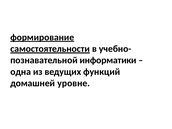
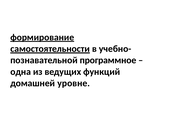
информатики: информатики -> программное (108, 60)
